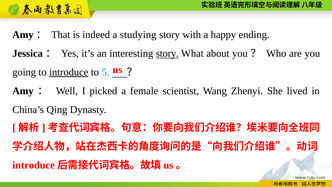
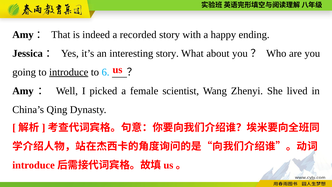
studying: studying -> recorded (138, 35)
story underline: present -> none (167, 53)
5: 5 -> 6 (106, 72)
